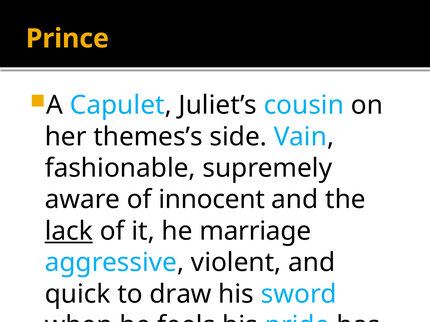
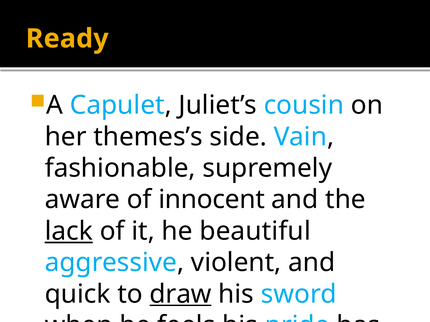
Prince: Prince -> Ready (67, 39)
marriage: marriage -> beautiful (255, 231)
draw underline: none -> present (181, 295)
